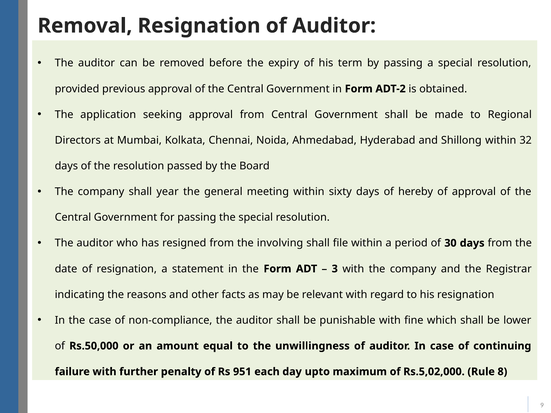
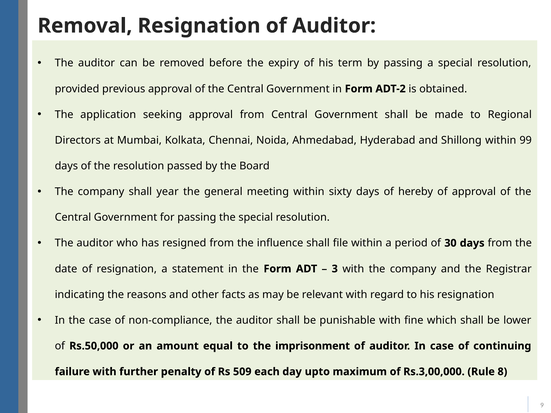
32: 32 -> 99 (526, 140)
involving: involving -> influence (280, 243)
unwillingness: unwillingness -> imprisonment (313, 346)
951: 951 -> 509 (242, 372)
Rs.5,02,000: Rs.5,02,000 -> Rs.3,00,000 (434, 372)
